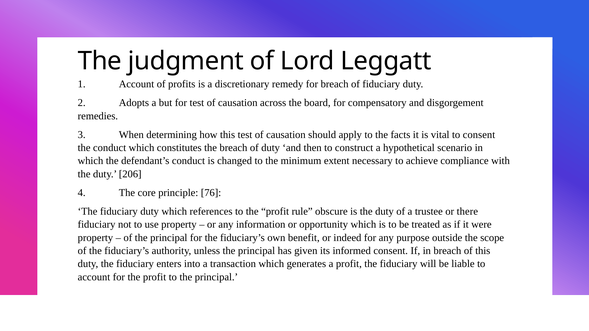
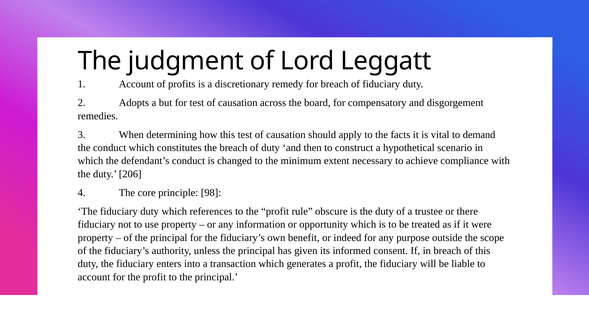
to consent: consent -> demand (479, 135)
76: 76 -> 98 (211, 193)
